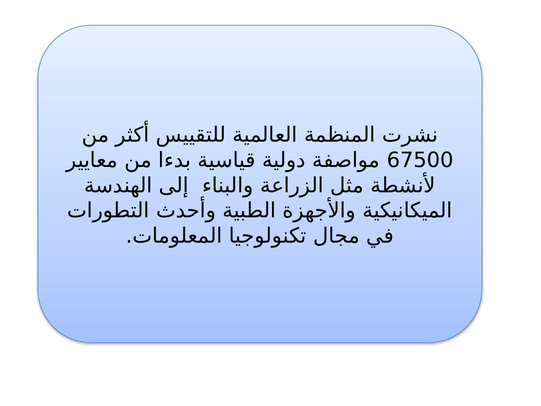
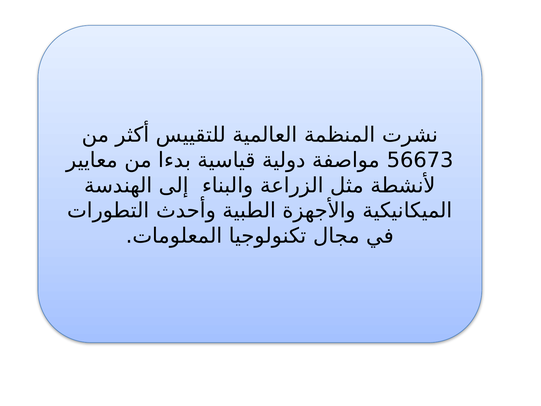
67500: 67500 -> 56673 (420, 160)
